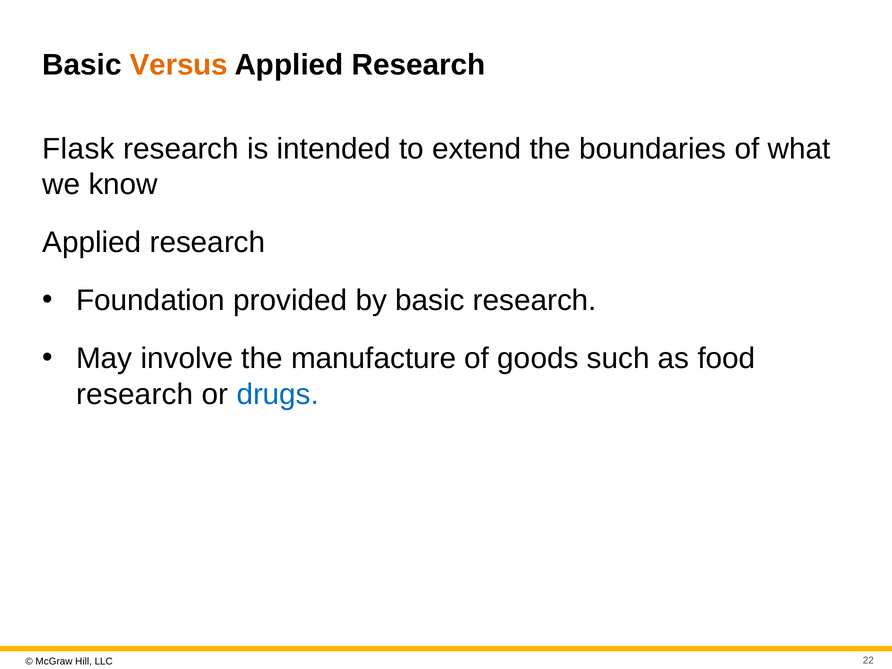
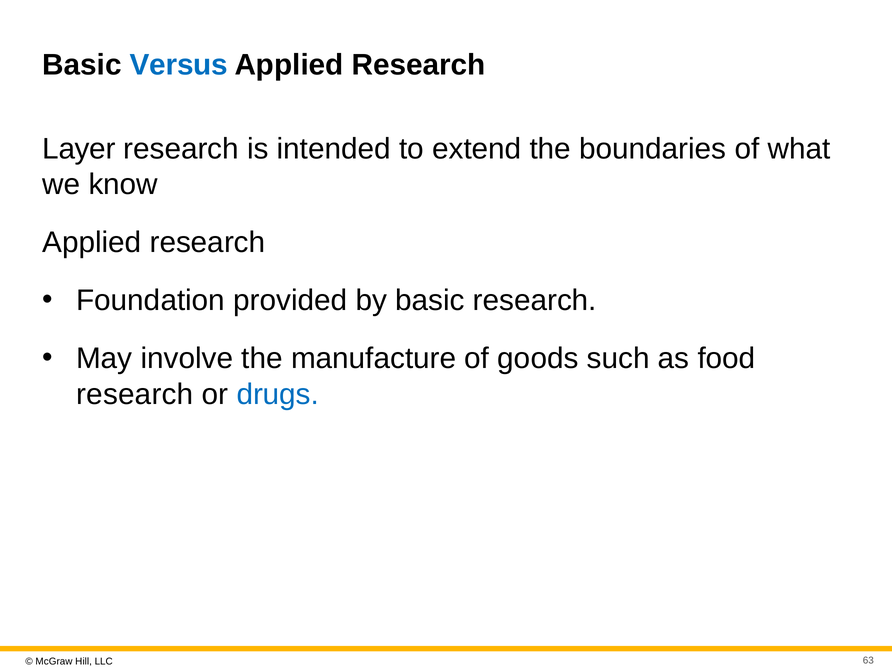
Versus colour: orange -> blue (179, 65)
Flask: Flask -> Layer (79, 149)
22: 22 -> 63 (868, 661)
